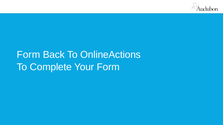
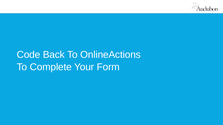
Form: Form -> Code (28, 55)
